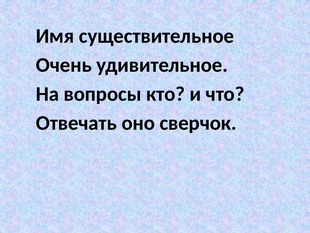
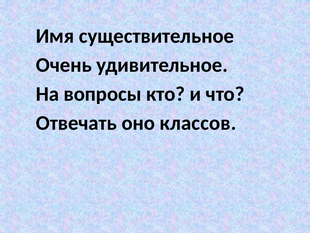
сверчок: сверчок -> классов (198, 123)
